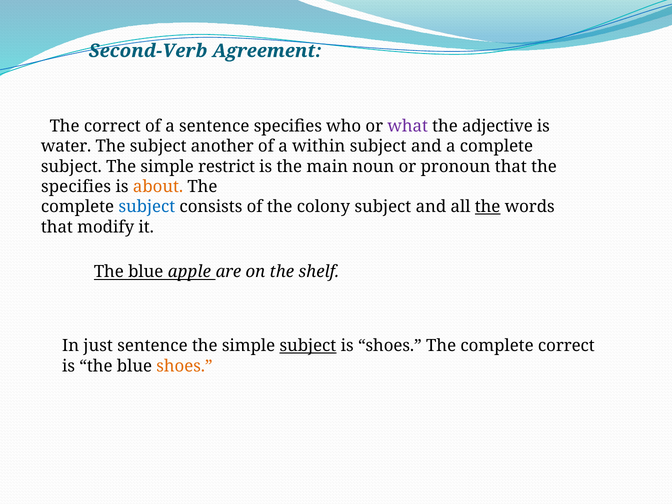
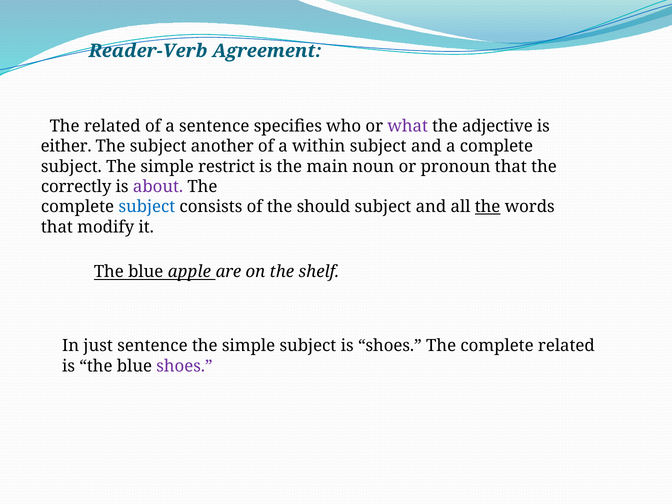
Second-Verb: Second-Verb -> Reader-Verb (148, 51)
The correct: correct -> related (112, 126)
water: water -> either (66, 146)
specifies: specifies -> correctly (76, 187)
about colour: orange -> purple (158, 187)
colony: colony -> should (324, 207)
subject underline: present -> none (308, 346)
complete correct: correct -> related (566, 346)
shoes colour: orange -> purple (184, 366)
